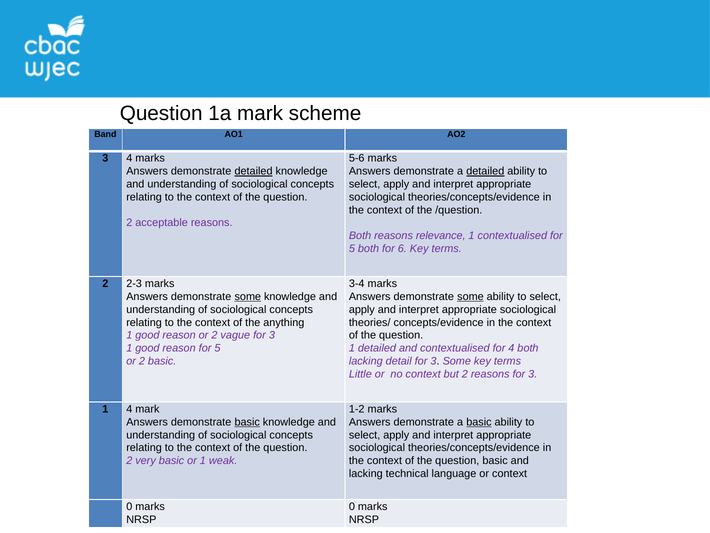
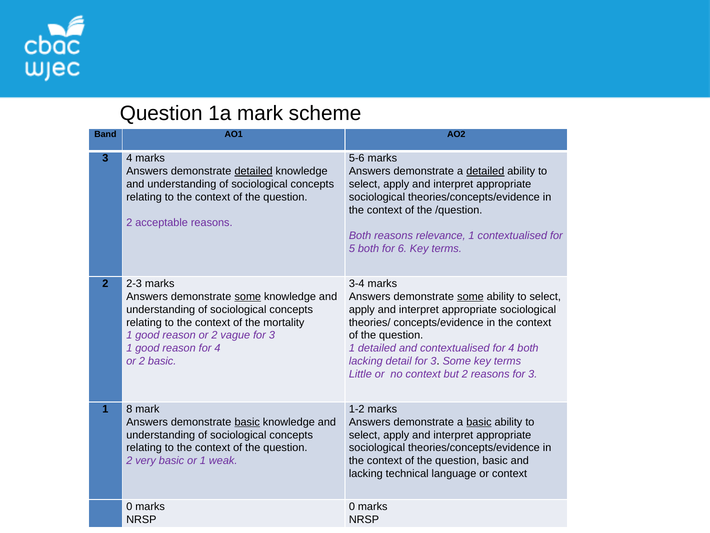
anything: anything -> mortality (284, 322)
reason for 5: 5 -> 4 (217, 348)
1 4: 4 -> 8 (129, 409)
